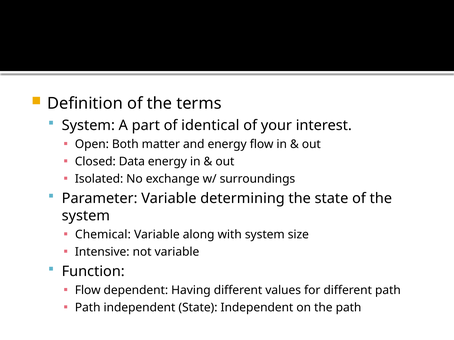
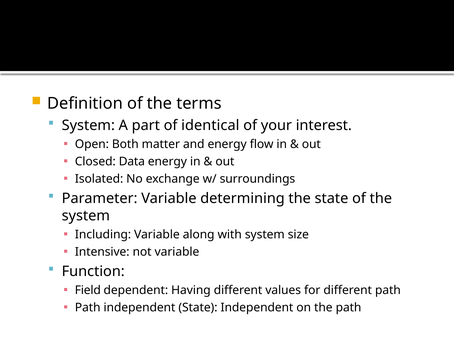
Chemical: Chemical -> Including (103, 235)
Flow: Flow -> Field (88, 291)
